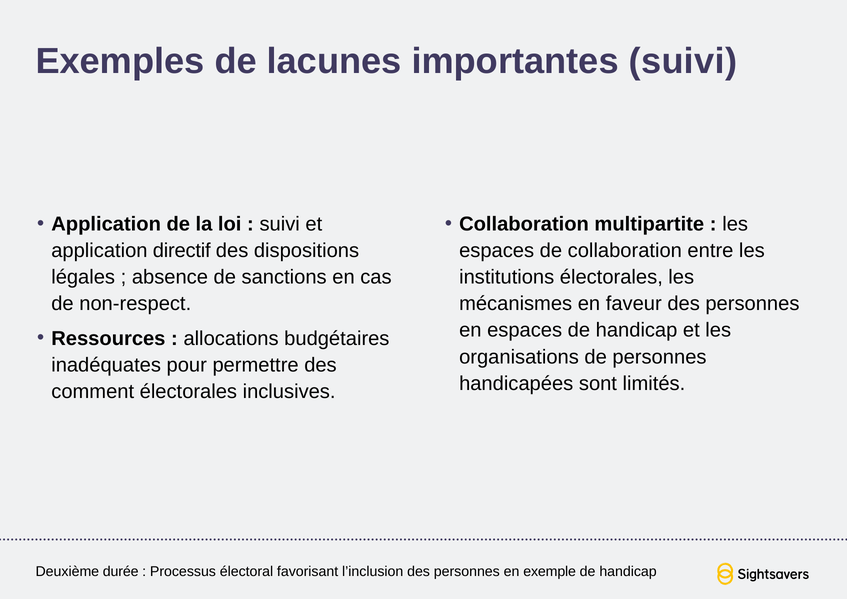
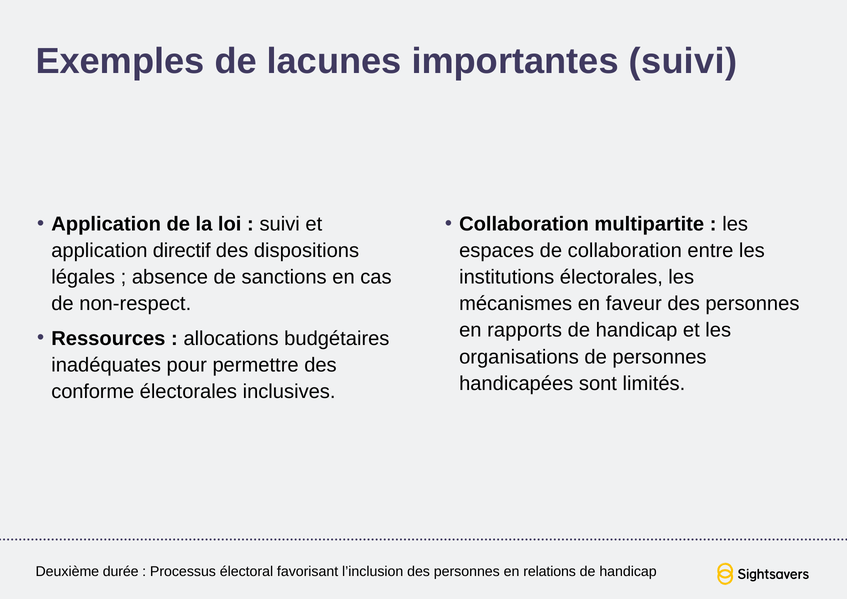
en espaces: espaces -> rapports (525, 330)
comment: comment -> conforme (93, 391)
exemple: exemple -> relations (550, 572)
